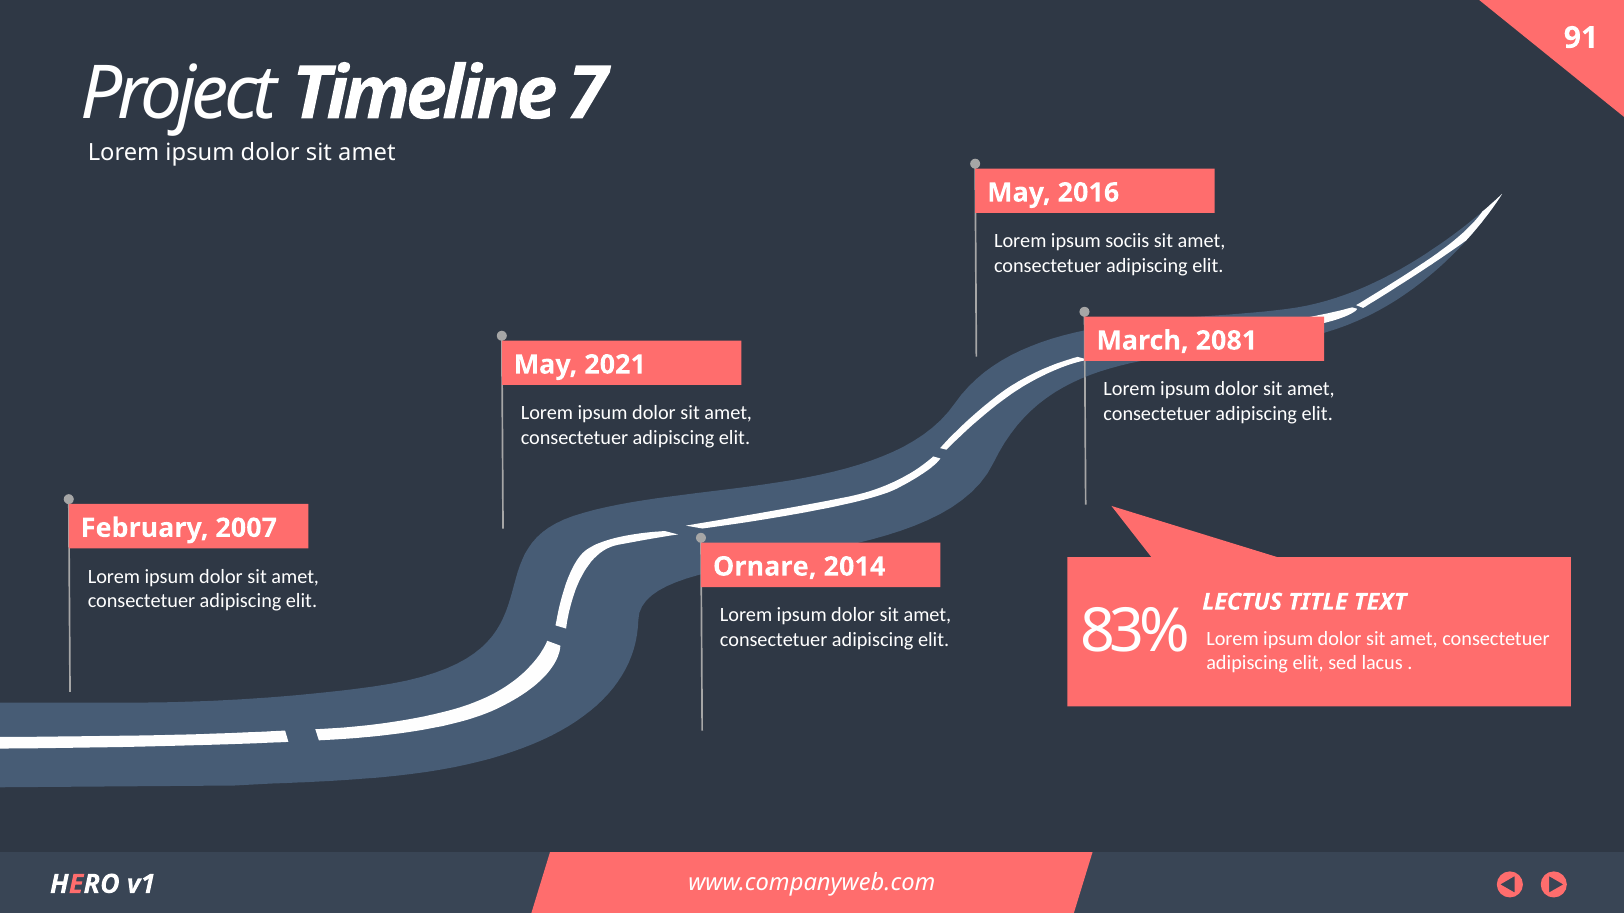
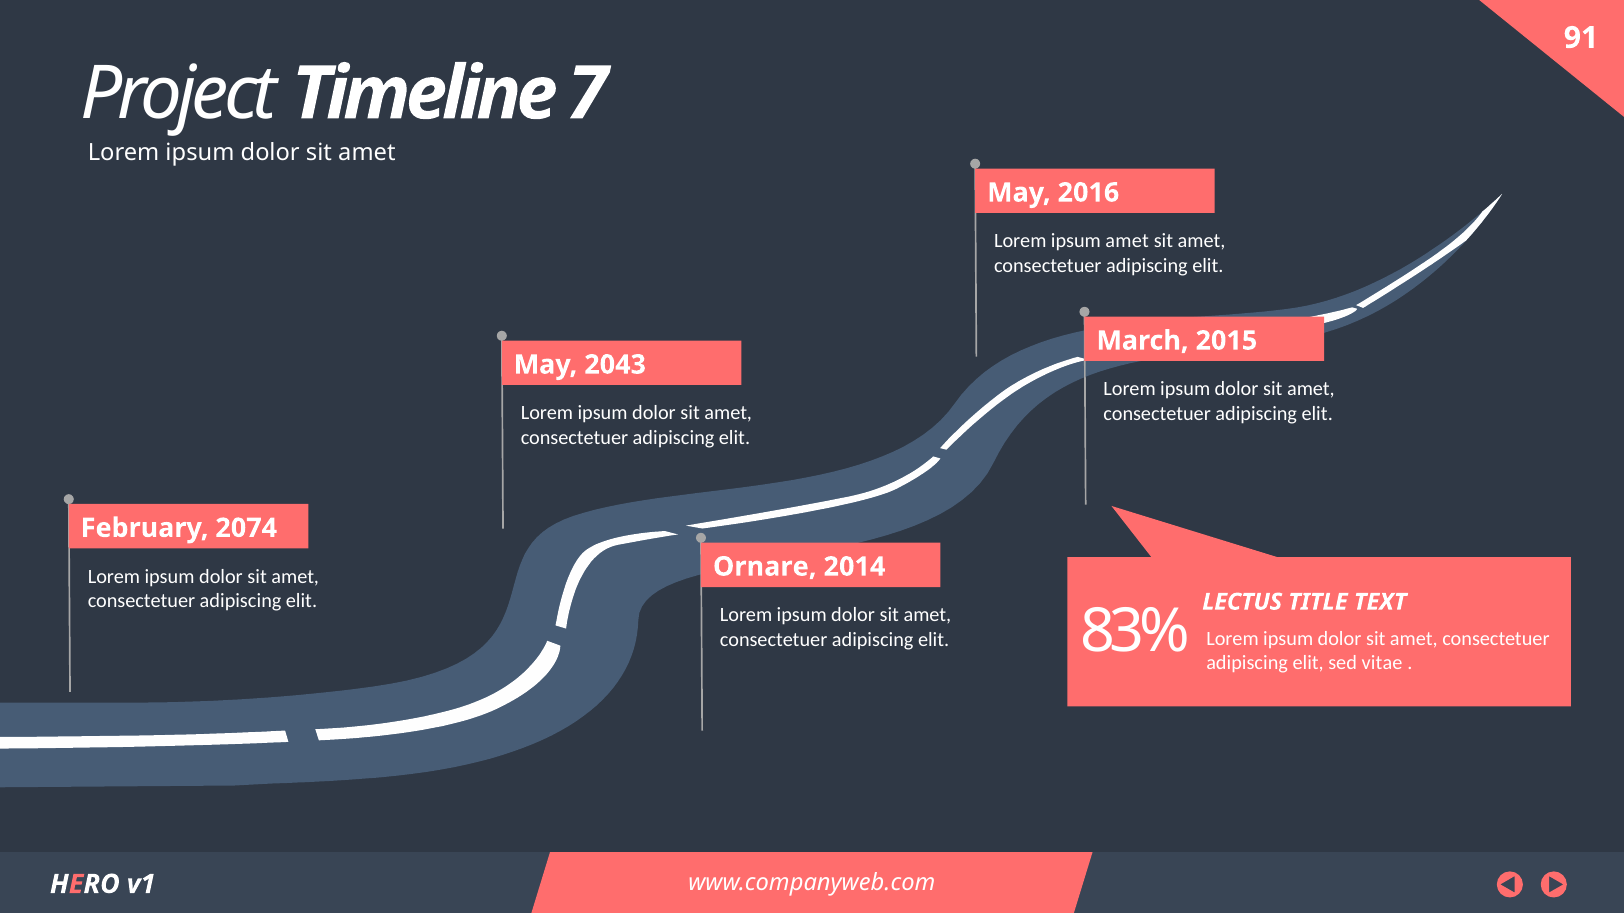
ipsum sociis: sociis -> amet (1127, 241)
2081: 2081 -> 2015 (1226, 341)
2021: 2021 -> 2043 (615, 365)
2007: 2007 -> 2074 (246, 528)
lacus: lacus -> vitae (1382, 663)
